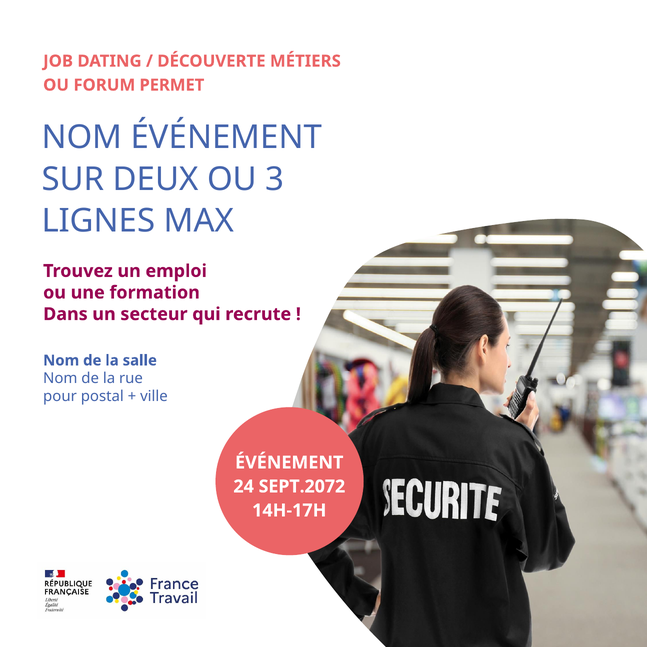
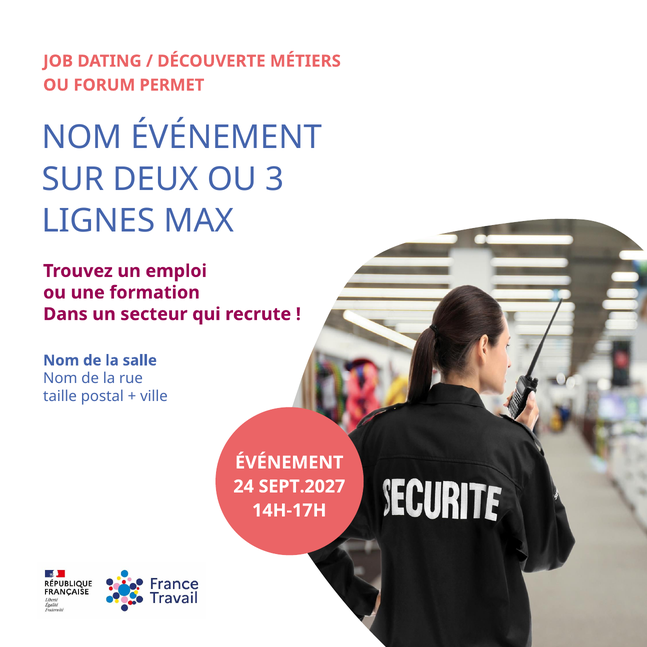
pour: pour -> taille (60, 396)
SEPT.2072: SEPT.2072 -> SEPT.2027 (302, 486)
